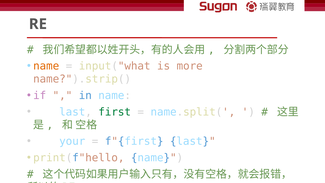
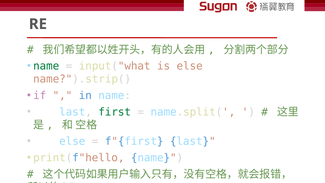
name colour: orange -> green (46, 66)
is more: more -> else (190, 66)
your: your -> else (72, 141)
